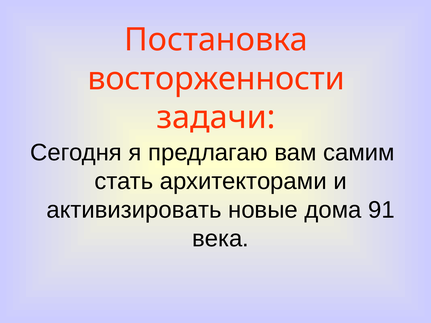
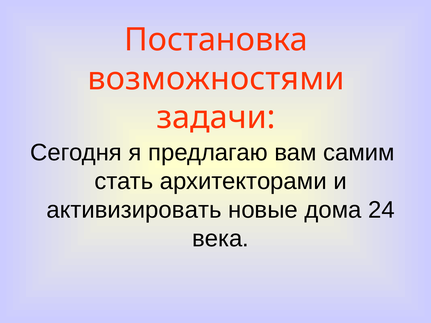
восторженности: восторженности -> возможностями (216, 79)
91: 91 -> 24 (381, 210)
